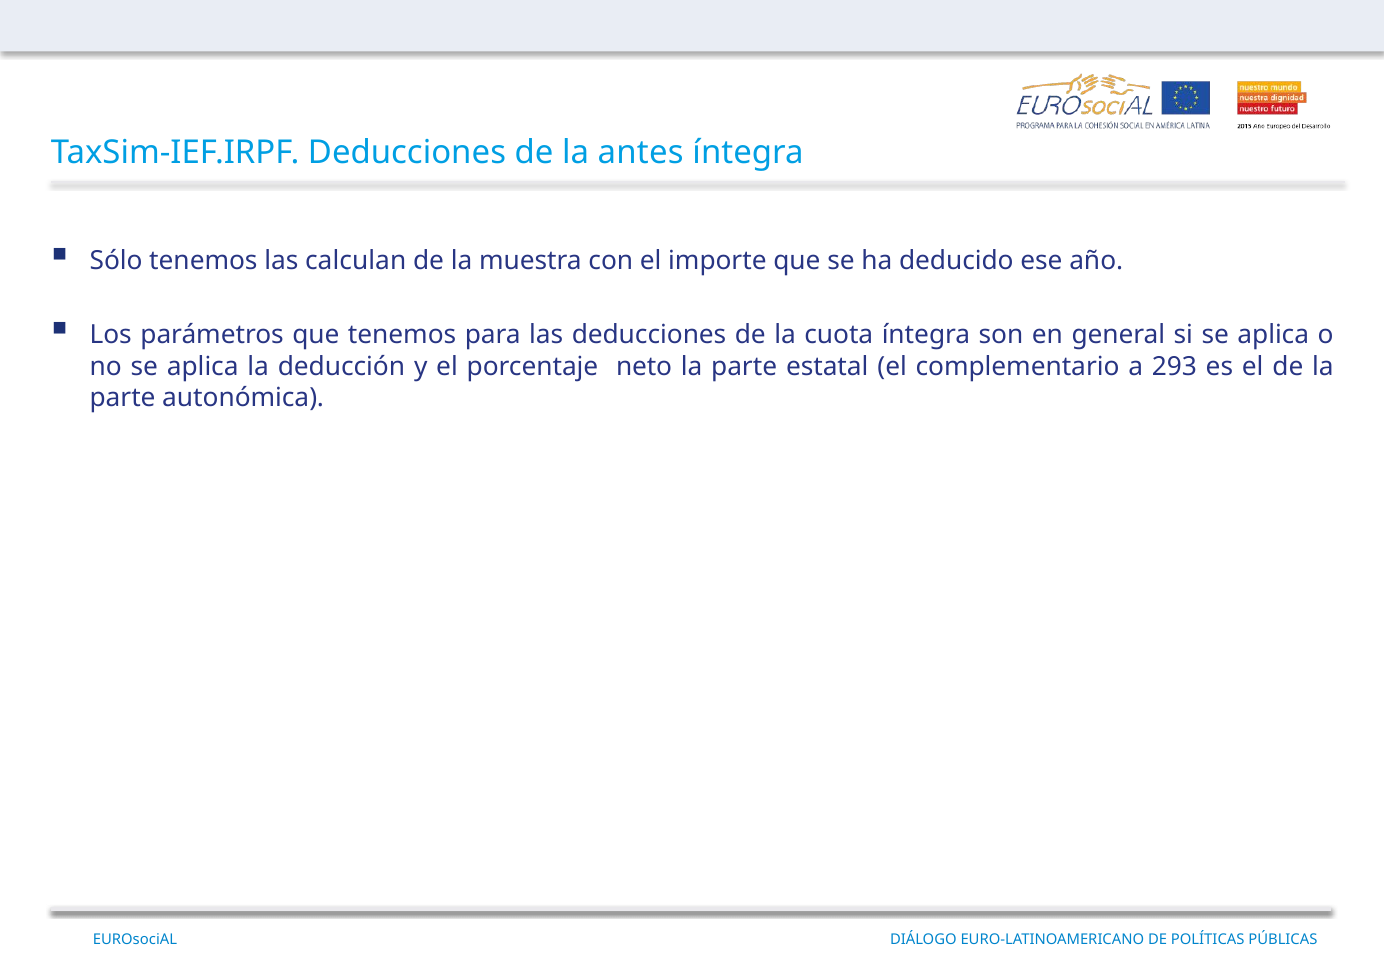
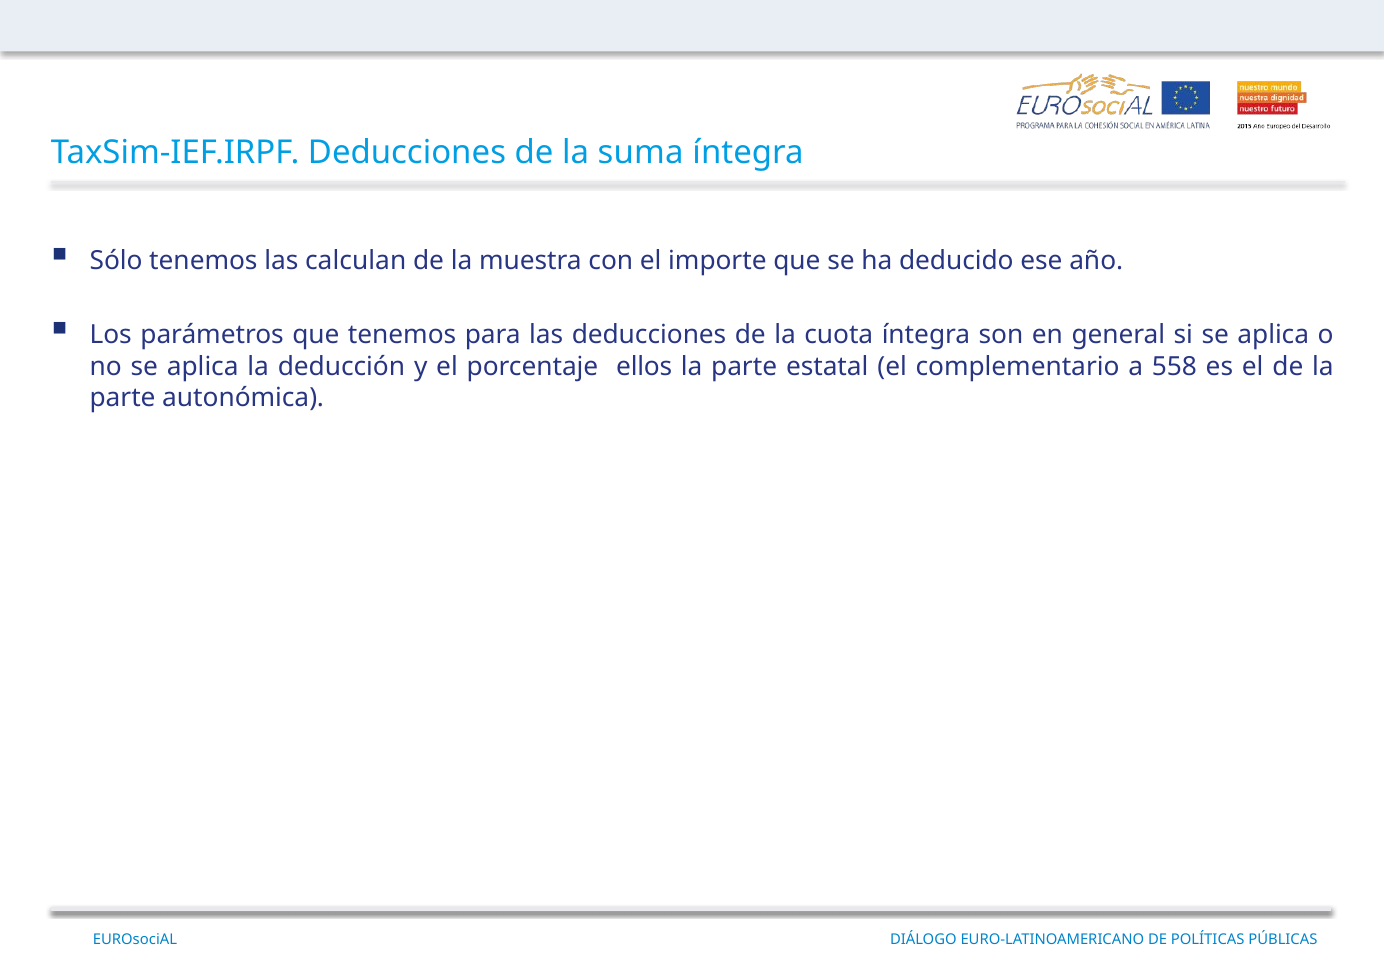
antes: antes -> suma (641, 153)
neto: neto -> ellos (644, 367)
293: 293 -> 558 (1174, 367)
